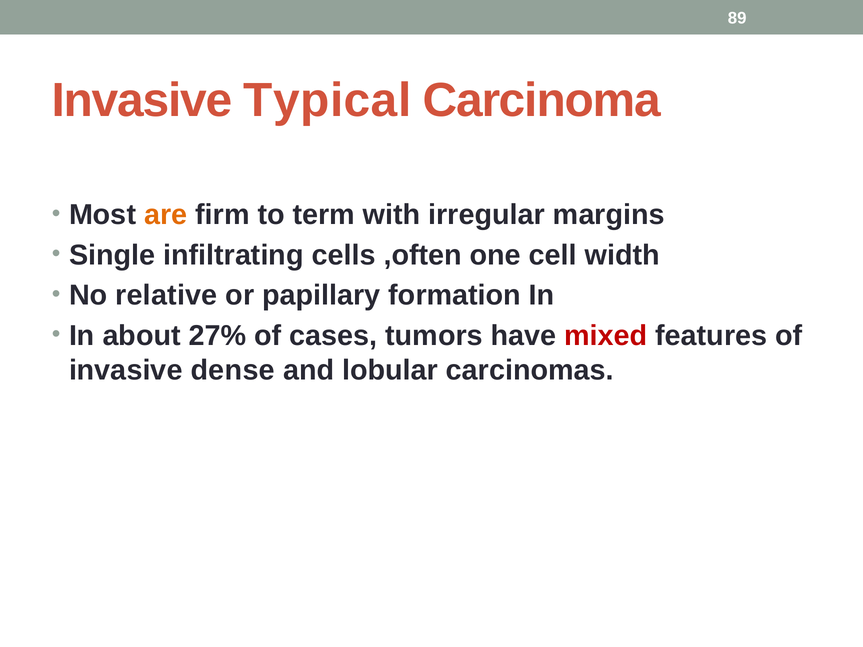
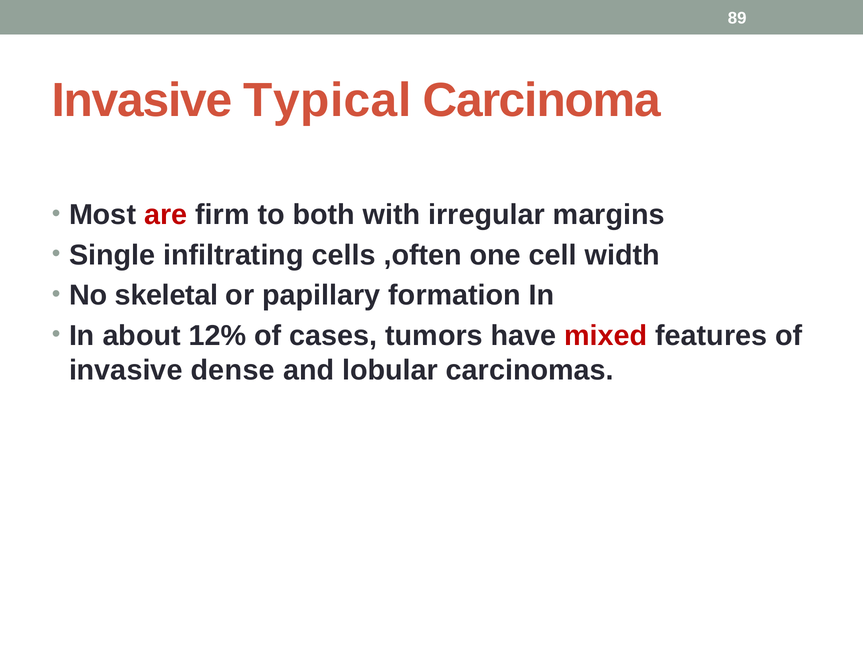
are colour: orange -> red (166, 215)
term: term -> both (324, 215)
relative: relative -> skeletal (167, 295)
27%: 27% -> 12% (218, 336)
